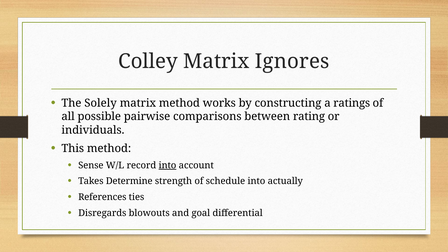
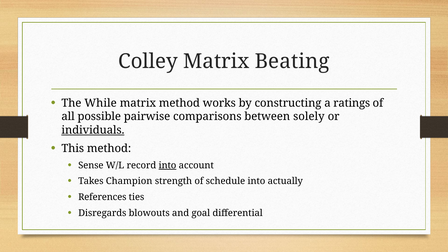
Ignores: Ignores -> Beating (292, 61)
Solely: Solely -> While (101, 103)
rating: rating -> solely (309, 117)
individuals underline: none -> present (93, 130)
Determine: Determine -> Champion (129, 181)
